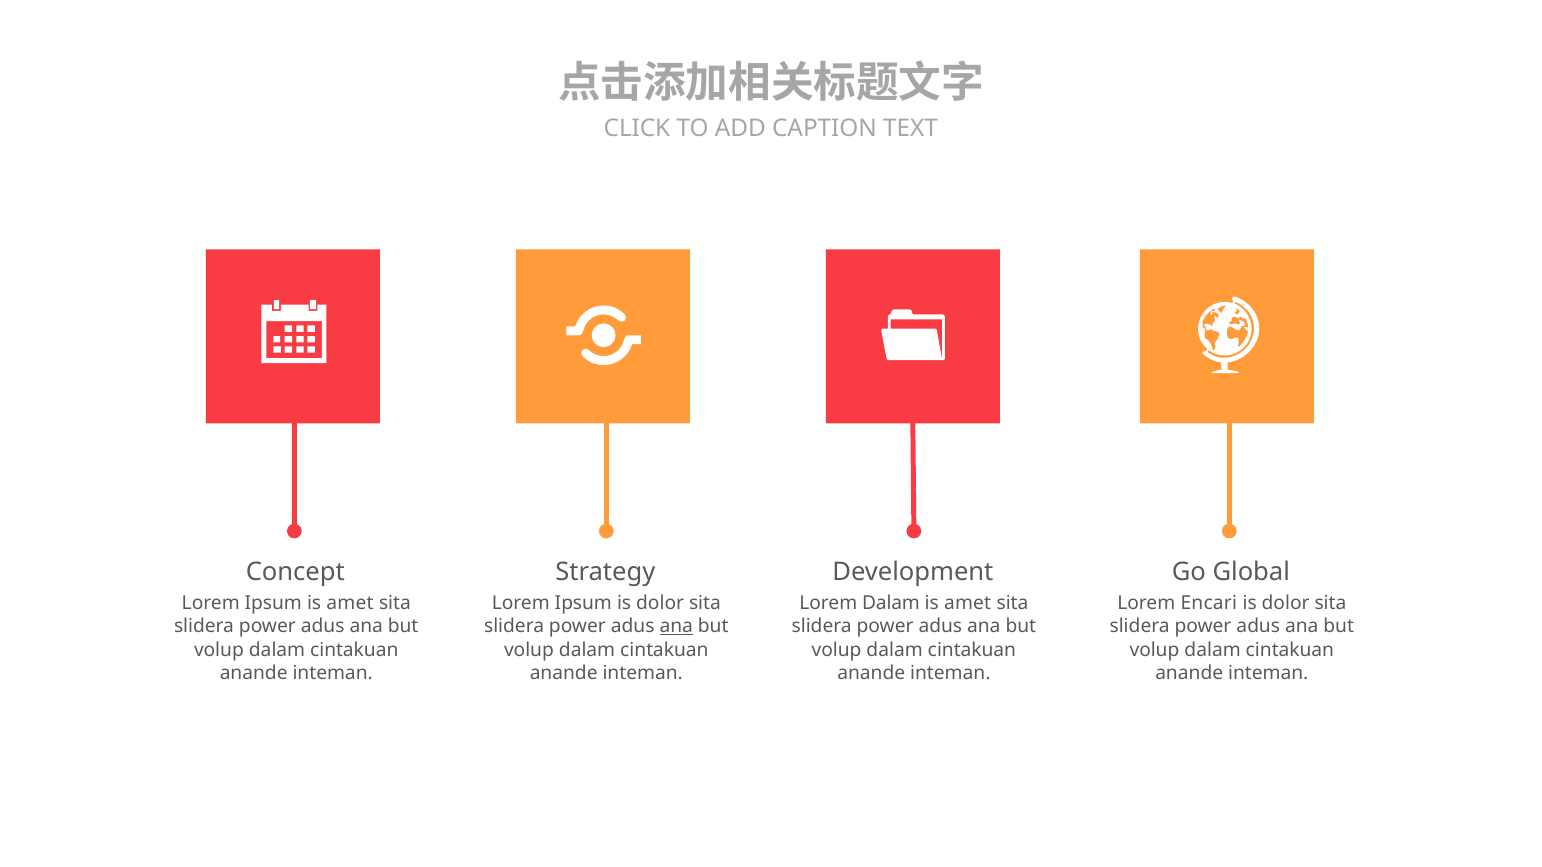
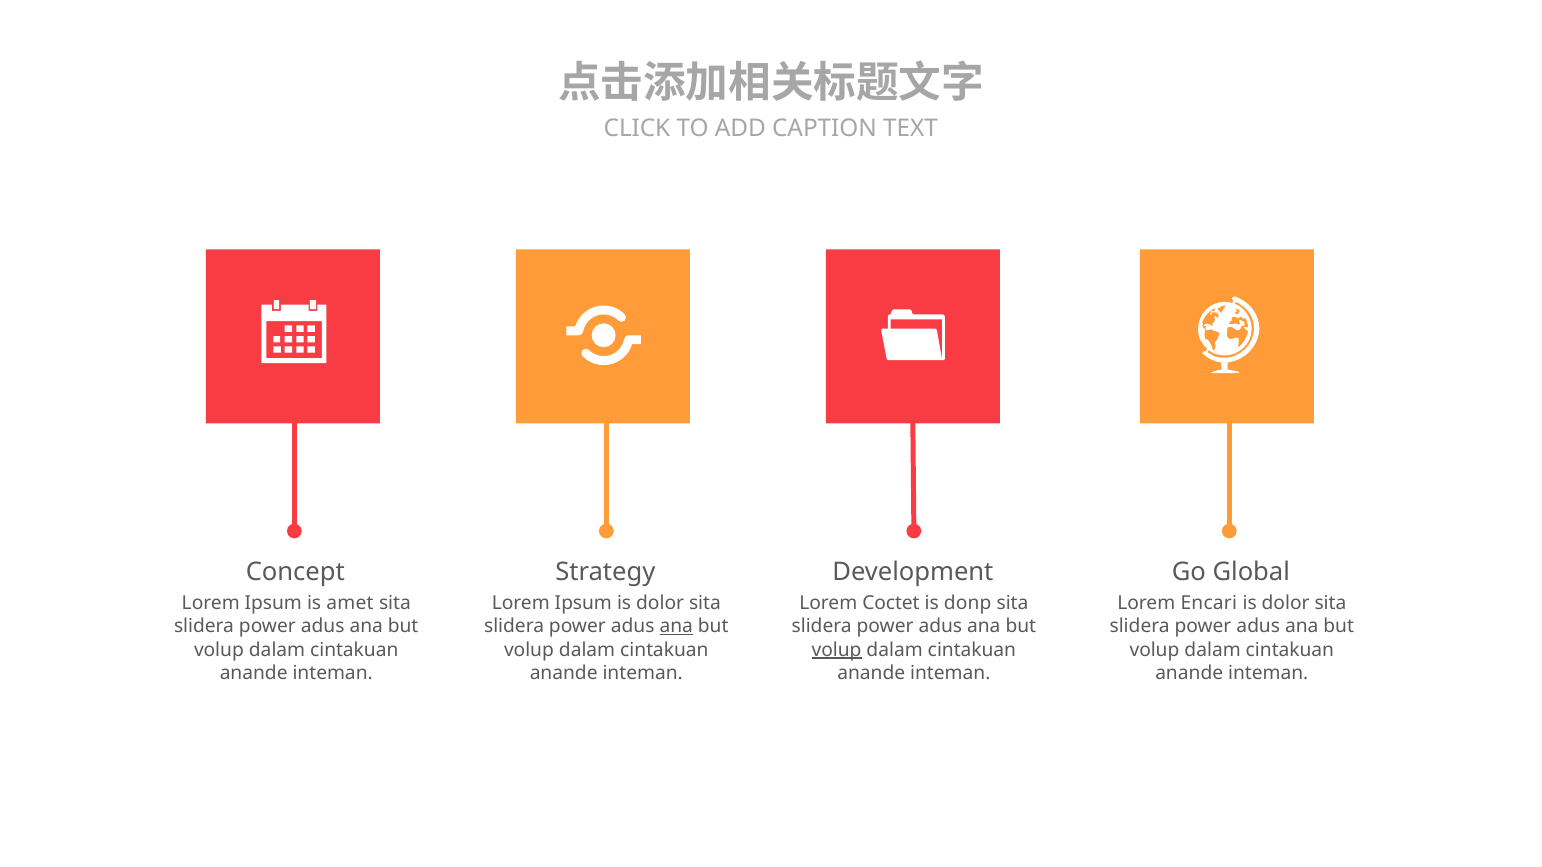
Lorem Dalam: Dalam -> Coctet (891, 604)
amet: amet -> donp (968, 604)
volup underline: none -> present (837, 650)
